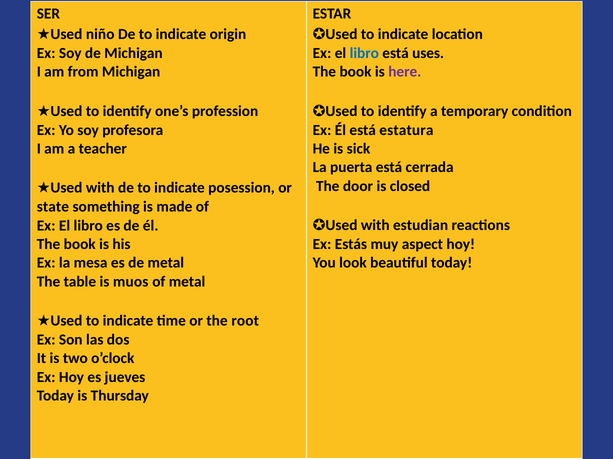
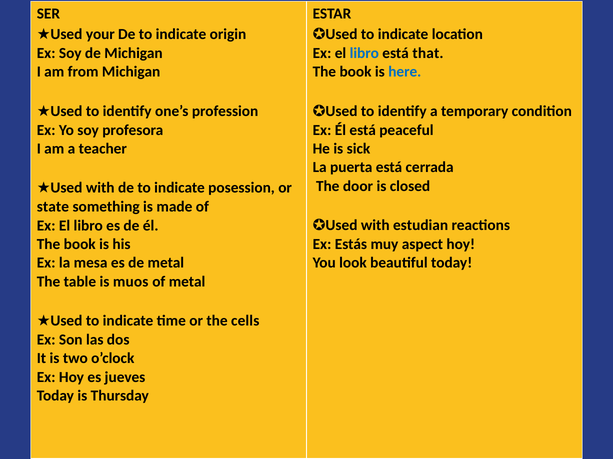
niño: niño -> your (100, 34)
uses: uses -> that (428, 53)
here colour: purple -> blue (405, 72)
estatura: estatura -> peaceful (406, 130)
root: root -> cells (245, 321)
